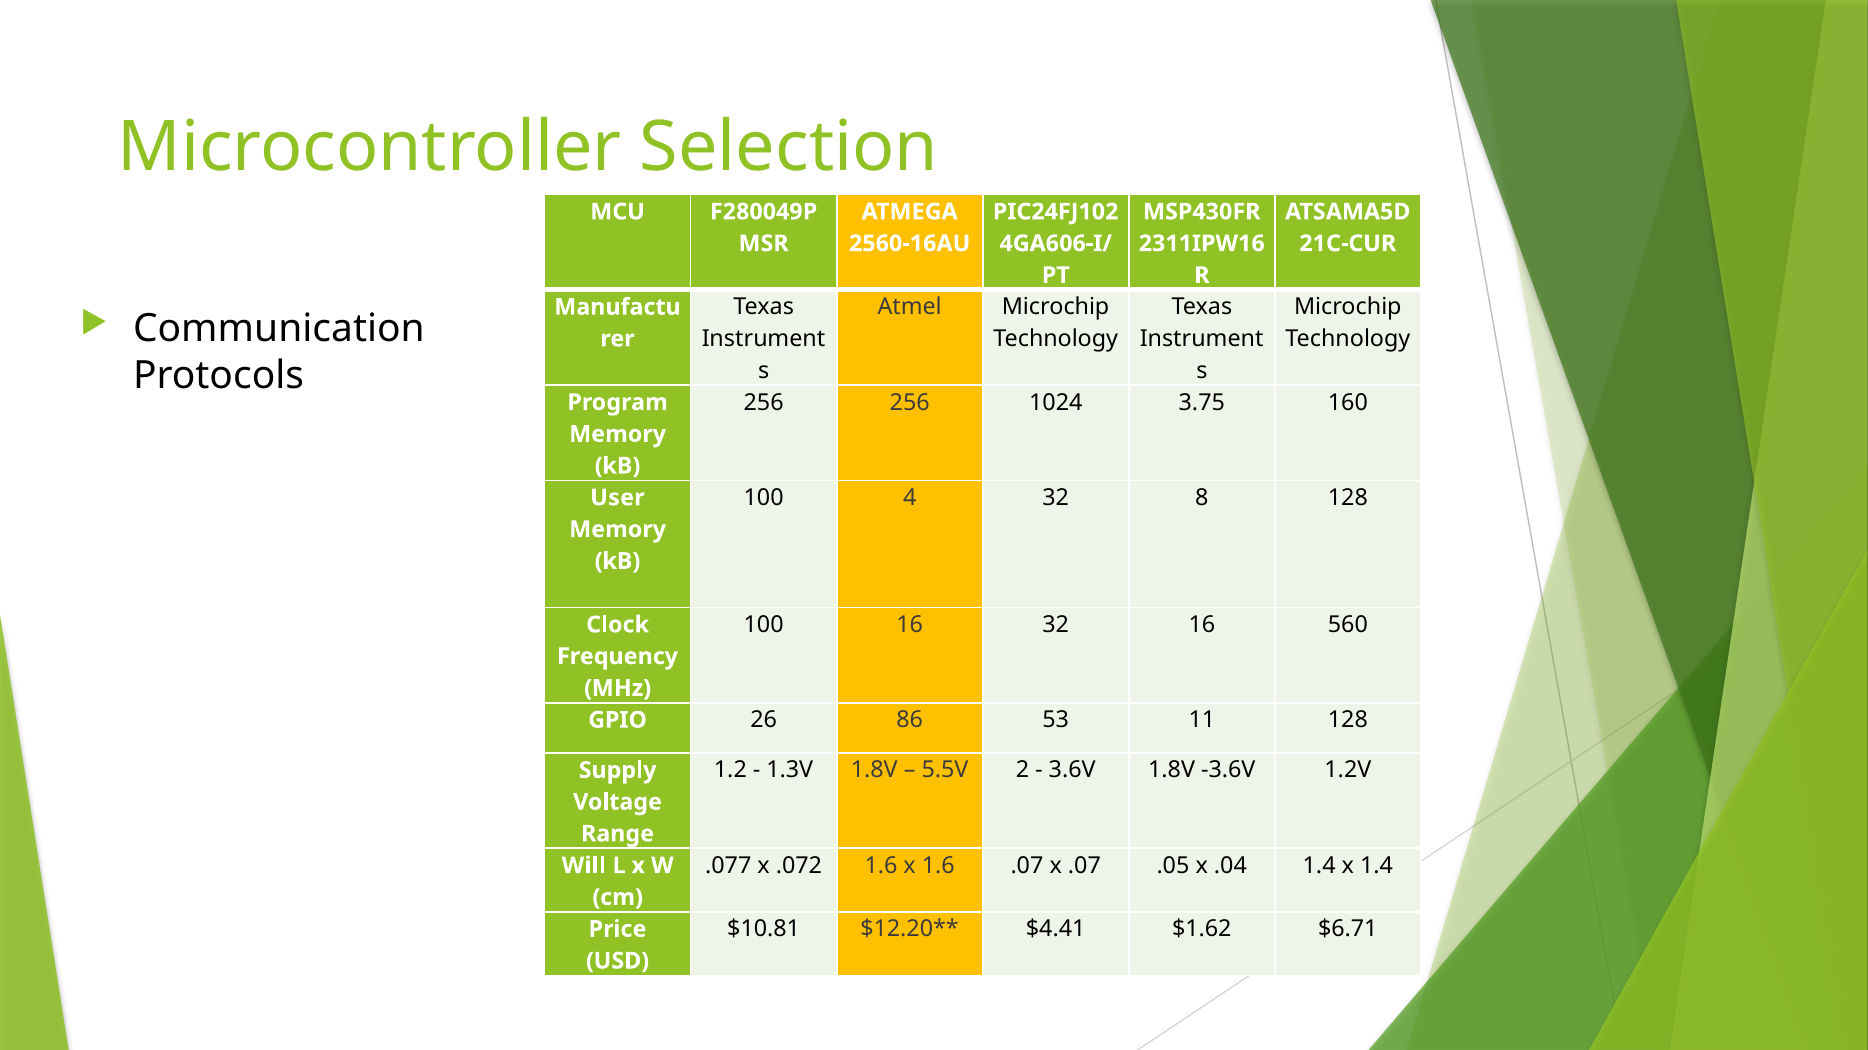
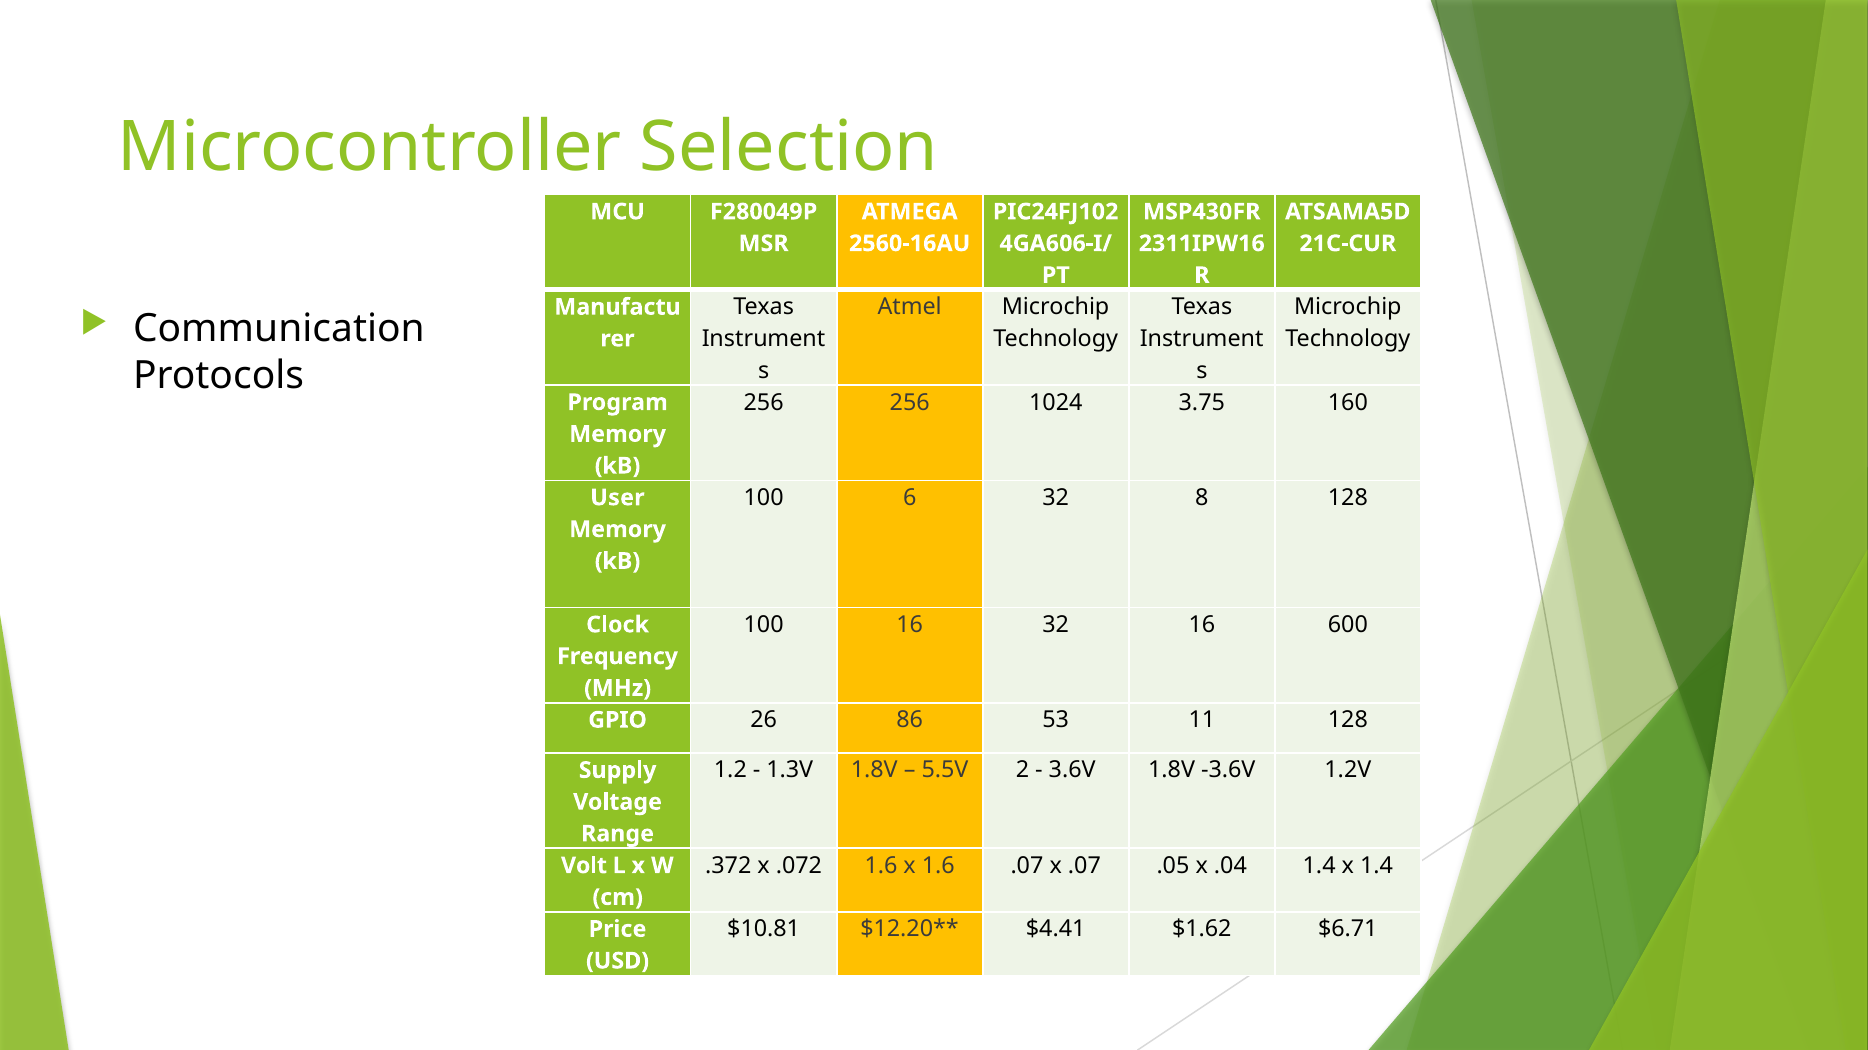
4: 4 -> 6 (910, 498)
560: 560 -> 600 (1348, 625)
.077: .077 -> .372 (728, 866)
Will: Will -> Volt (584, 866)
